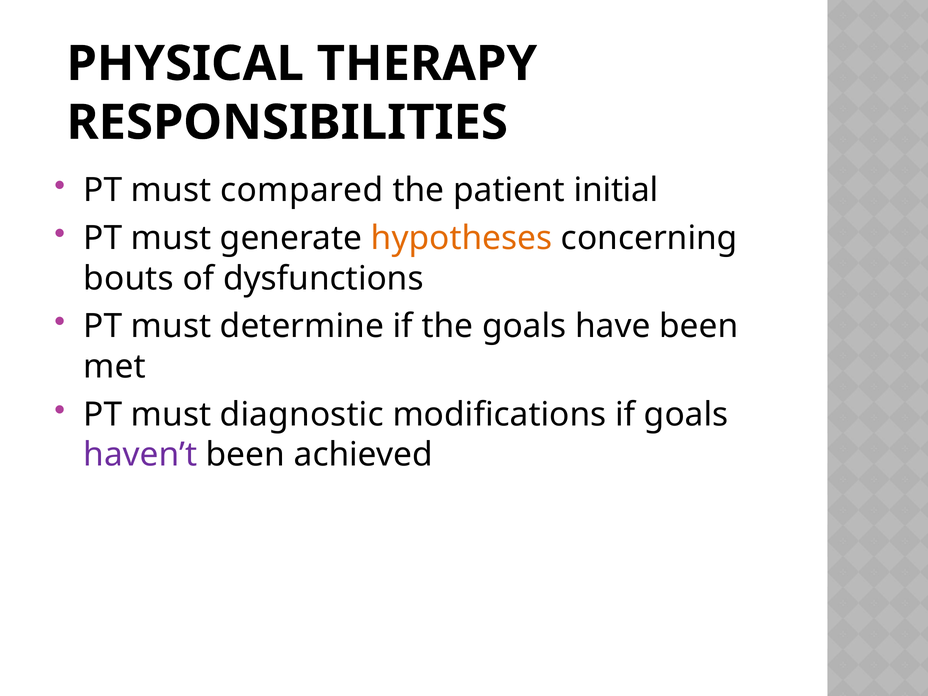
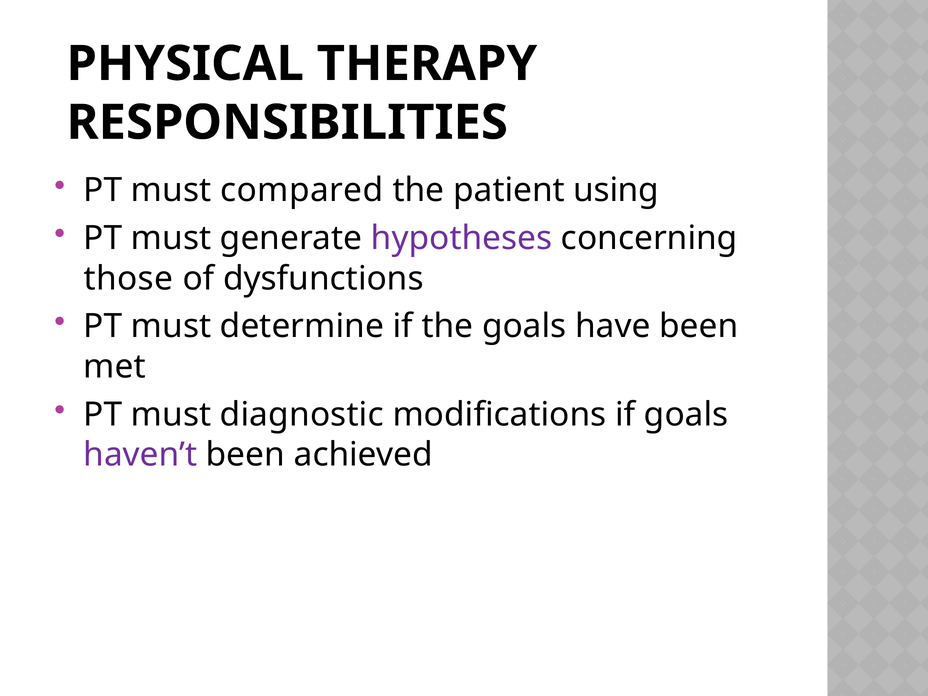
initial: initial -> using (616, 190)
hypotheses colour: orange -> purple (462, 238)
bouts: bouts -> those (128, 278)
